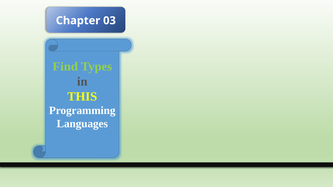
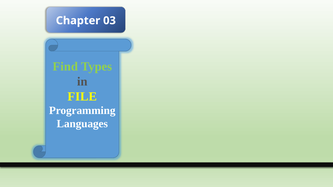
THIS: THIS -> FILE (82, 97)
